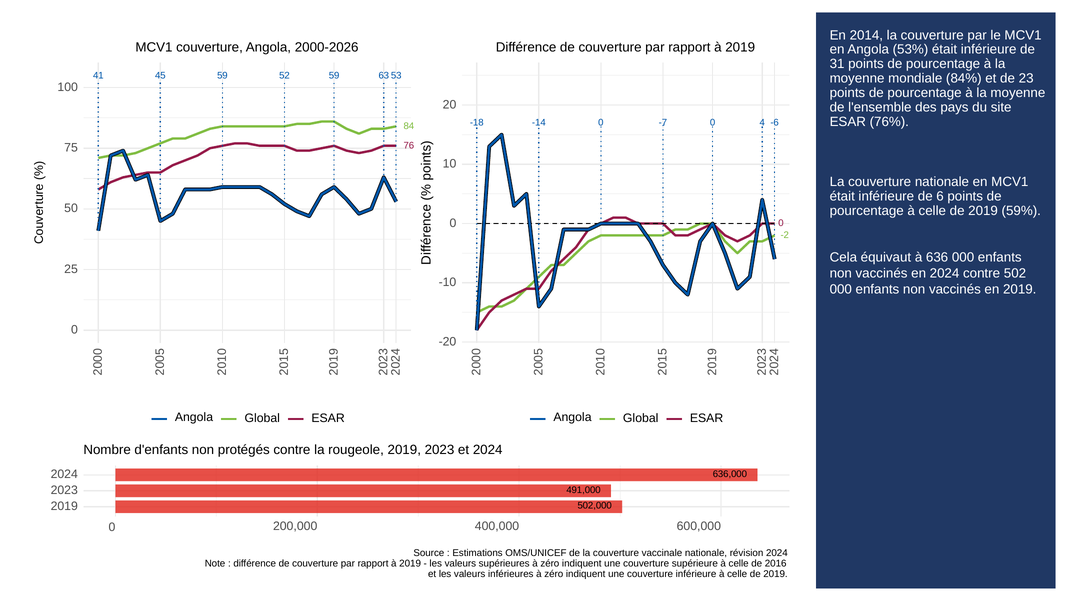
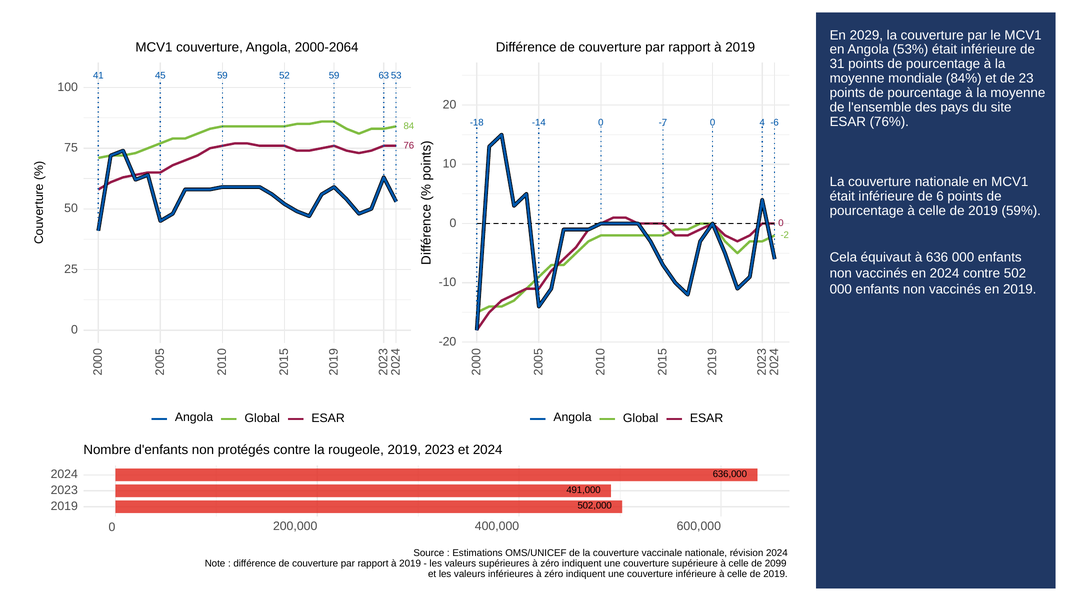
2014: 2014 -> 2029 (866, 35)
2000-2026: 2000-2026 -> 2000-2064 (327, 47)
2016: 2016 -> 2099 (776, 564)
